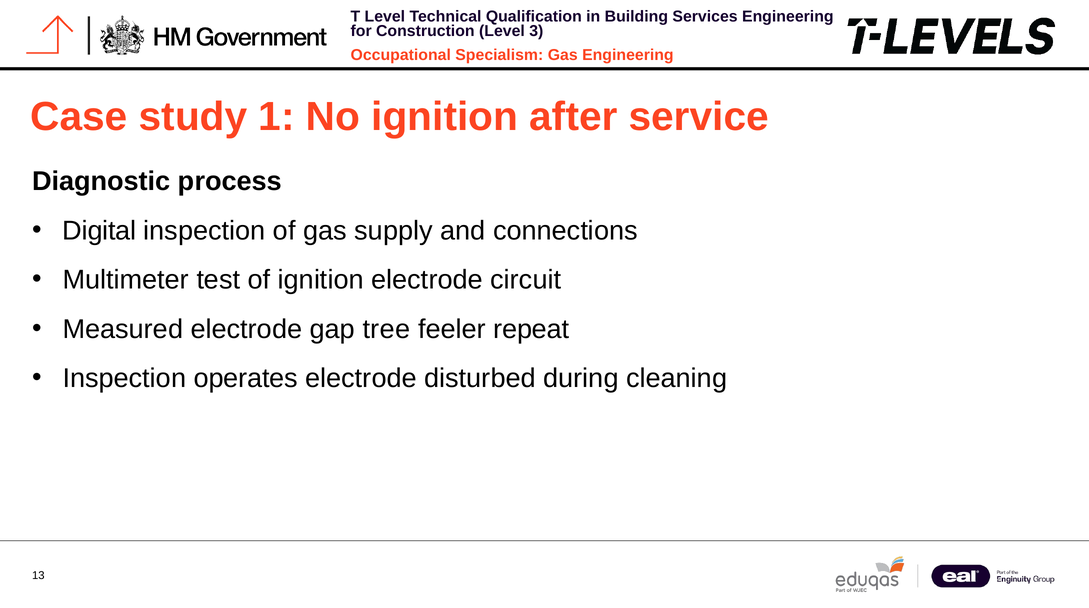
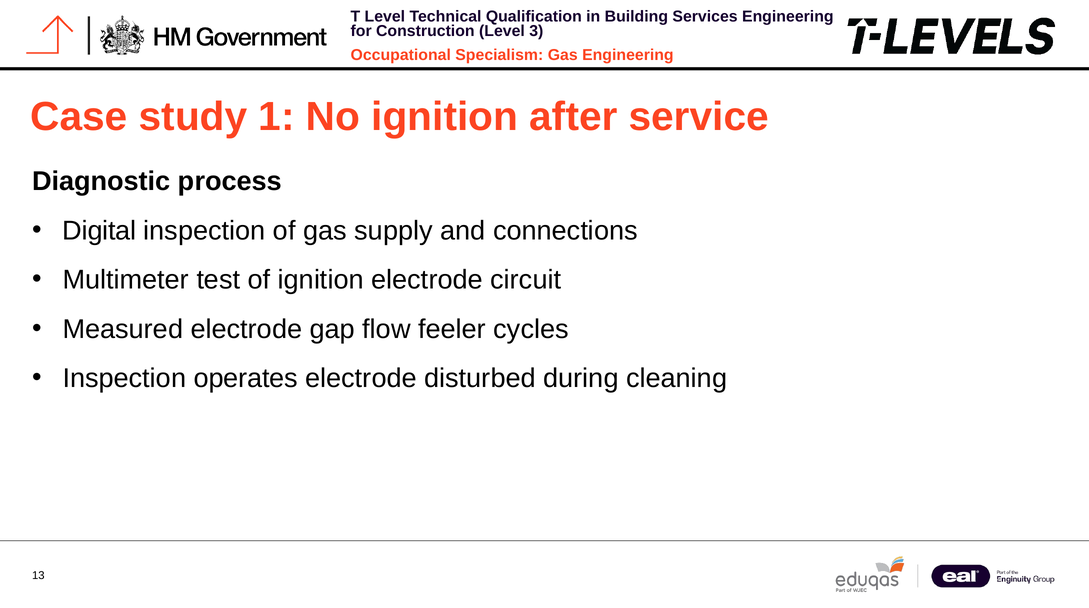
tree: tree -> flow (387, 330)
repeat: repeat -> cycles (531, 330)
